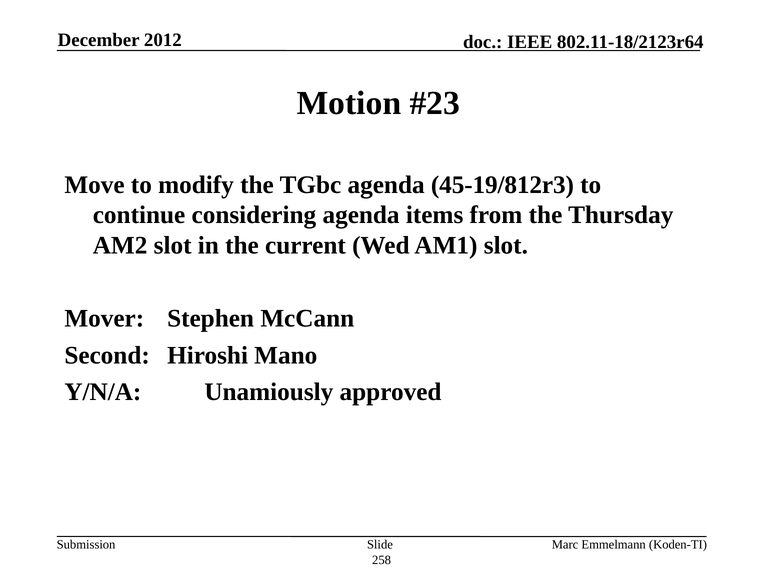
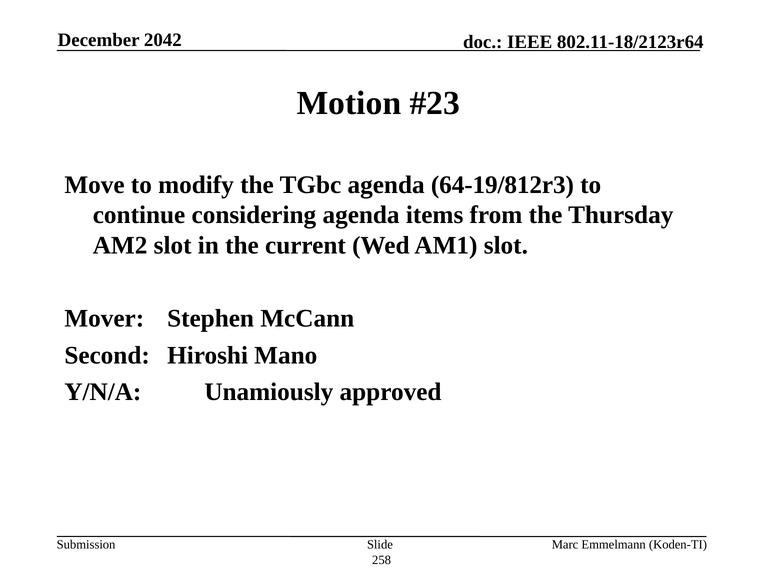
2012: 2012 -> 2042 (163, 40)
45-19/812r3: 45-19/812r3 -> 64-19/812r3 (502, 185)
